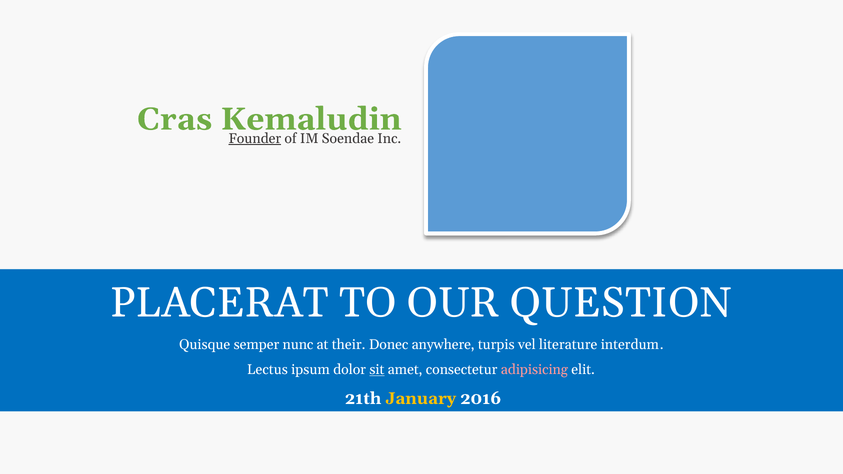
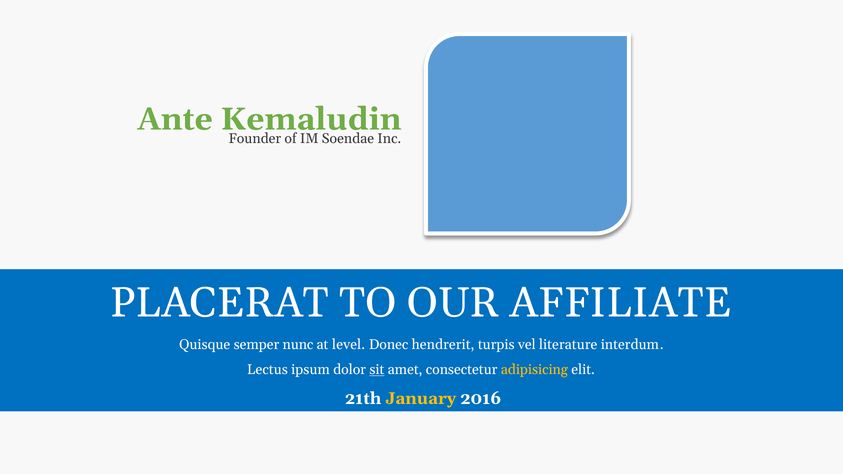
Cras: Cras -> Ante (175, 119)
Founder underline: present -> none (255, 139)
QUESTION: QUESTION -> AFFILIATE (621, 303)
their: their -> level (349, 345)
anywhere: anywhere -> hendrerit (443, 345)
adipisicing colour: pink -> yellow (534, 370)
